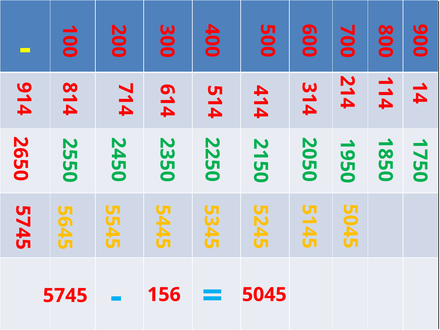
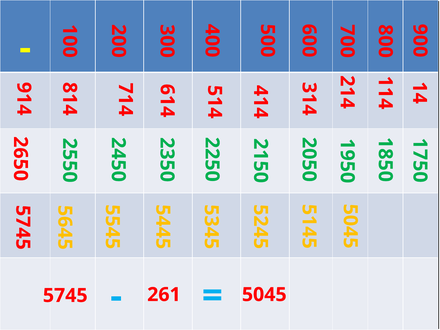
156: 156 -> 261 (164, 295)
